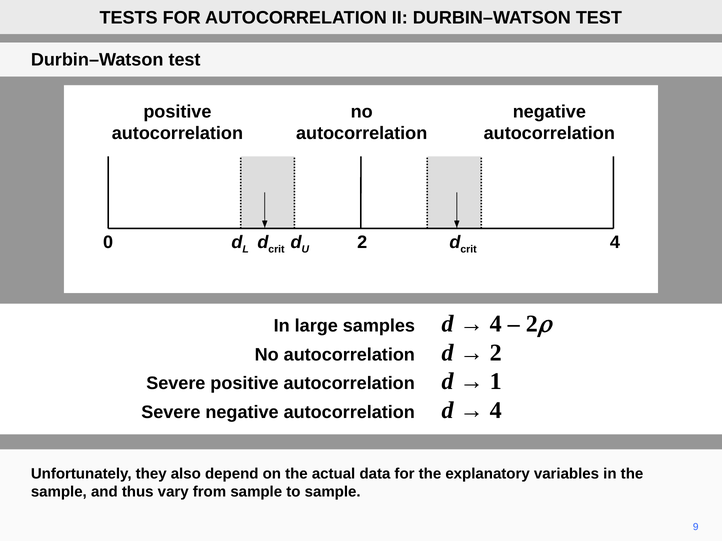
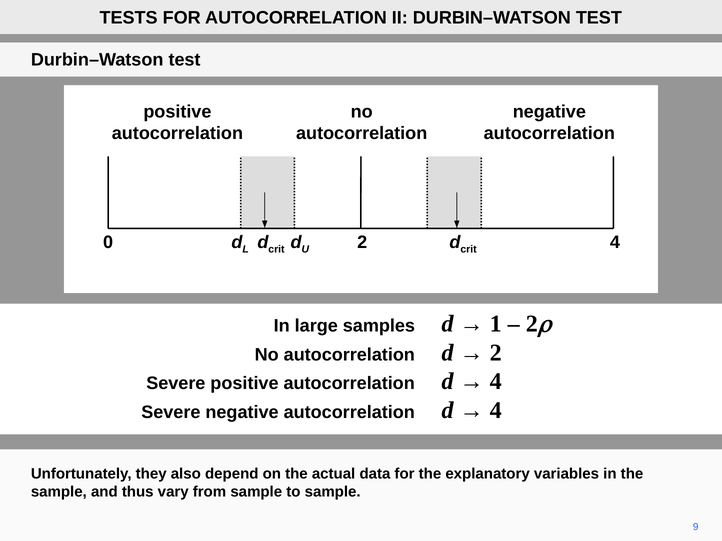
4: 4 -> 1 (496, 324)
1: 1 -> 4 (496, 382)
